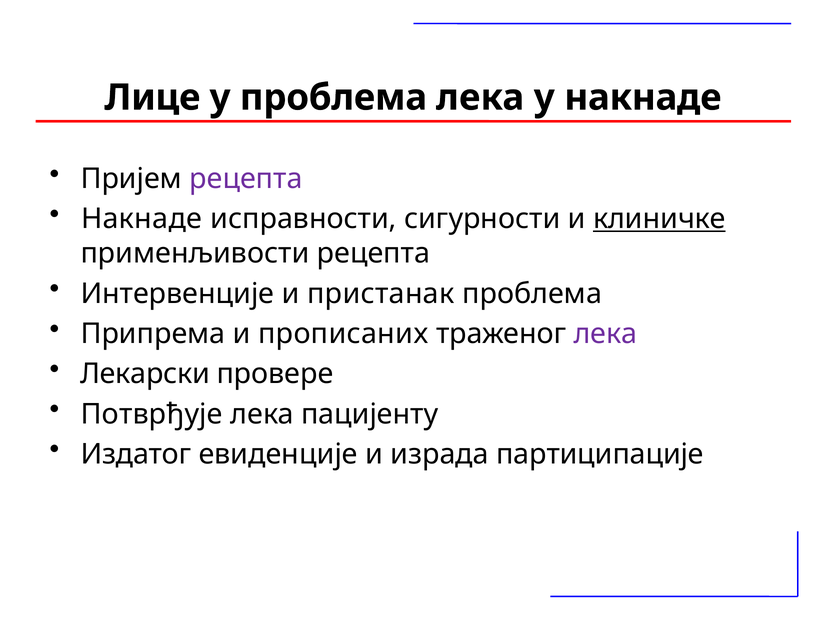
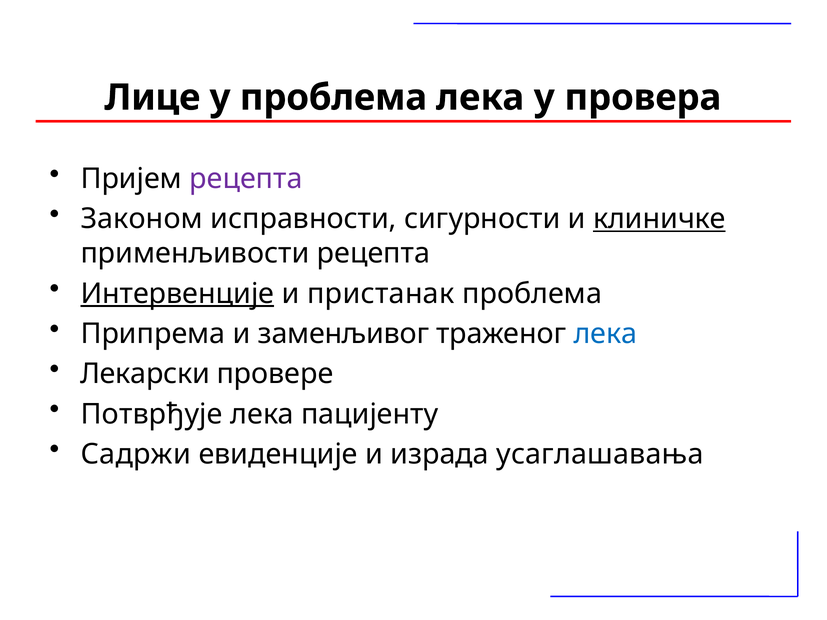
у накнаде: накнаде -> провера (643, 98)
Накнаде: Накнаде -> Законом (142, 219)
Интервенције underline: none -> present (177, 294)
прописаних: прописаних -> заменљивог (343, 334)
лека colour: purple -> blue (605, 334)
Издатог: Издатог -> Садржи (136, 454)
партиципације: партиципације -> усаглашавања (600, 454)
